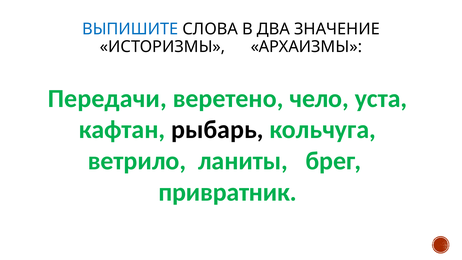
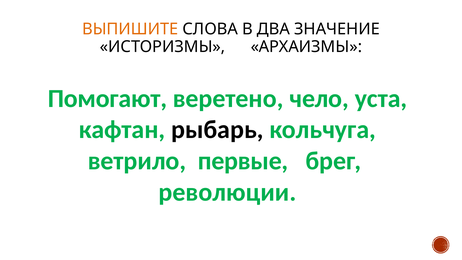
ВЫПИШИТЕ colour: blue -> orange (130, 29)
Передачи: Передачи -> Помогают (107, 98)
ланиты: ланиты -> первые (243, 161)
привратник: привратник -> революции (227, 192)
